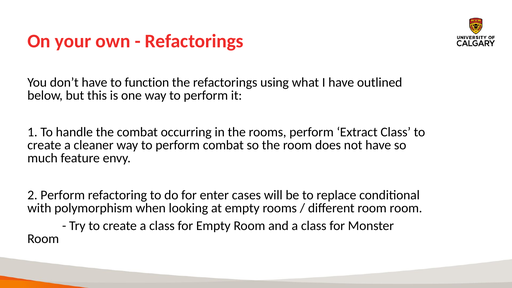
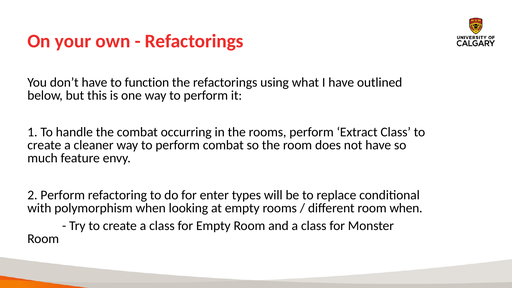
cases: cases -> types (246, 195)
room room: room -> when (406, 208)
